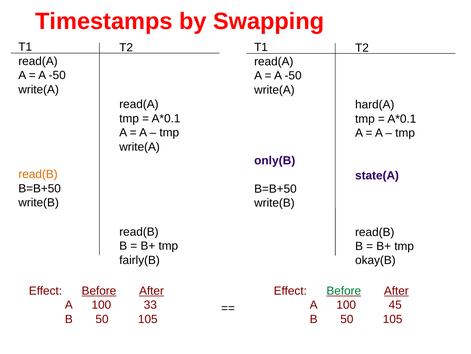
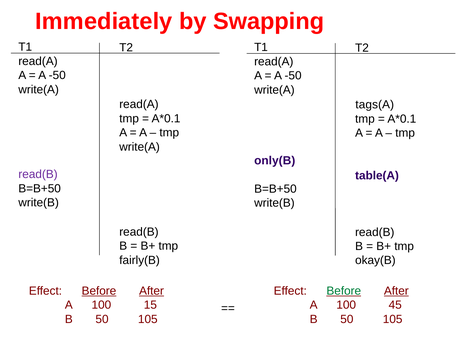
Timestamps: Timestamps -> Immediately (104, 21)
hard(A: hard(A -> tags(A (375, 104)
read(B colour: orange -> purple (38, 174)
state(A: state(A -> table(A (377, 175)
33: 33 -> 15 (150, 304)
